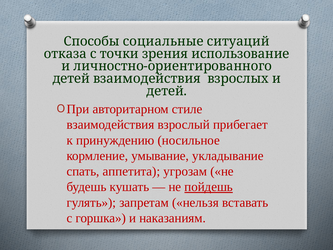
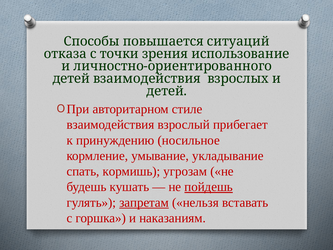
социальные: социальные -> повышается (163, 41)
аппетита: аппетита -> кормишь (131, 171)
запретам underline: none -> present (144, 202)
